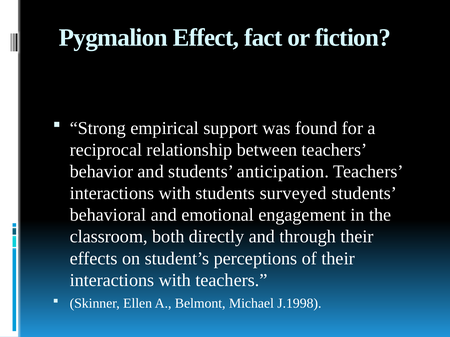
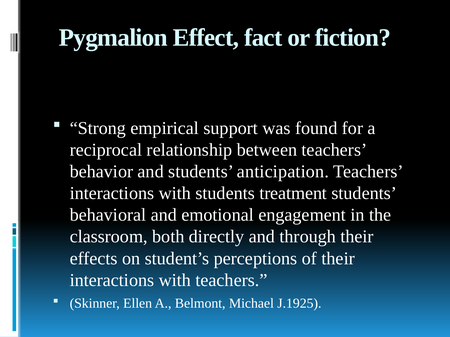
surveyed: surveyed -> treatment (293, 194)
J.1998: J.1998 -> J.1925 (299, 304)
